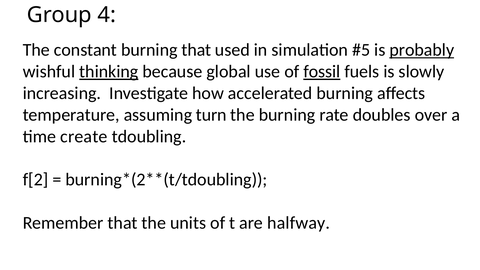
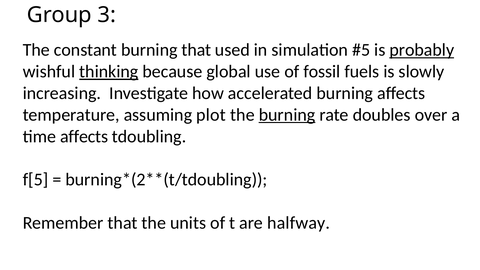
4: 4 -> 3 (107, 15)
fossil underline: present -> none (322, 72)
turn: turn -> plot (211, 115)
burning underline: none -> present (287, 115)
time create: create -> affects (84, 136)
f[2: f[2 -> f[5 (36, 180)
